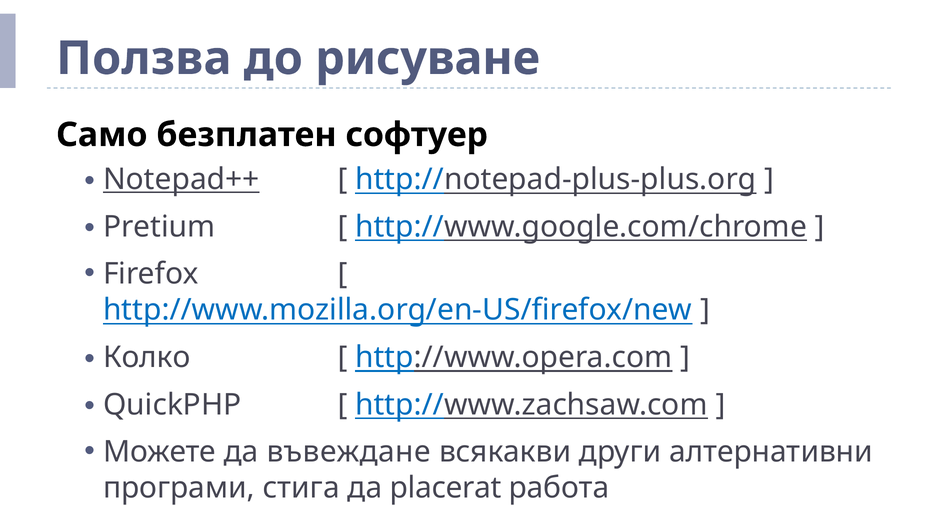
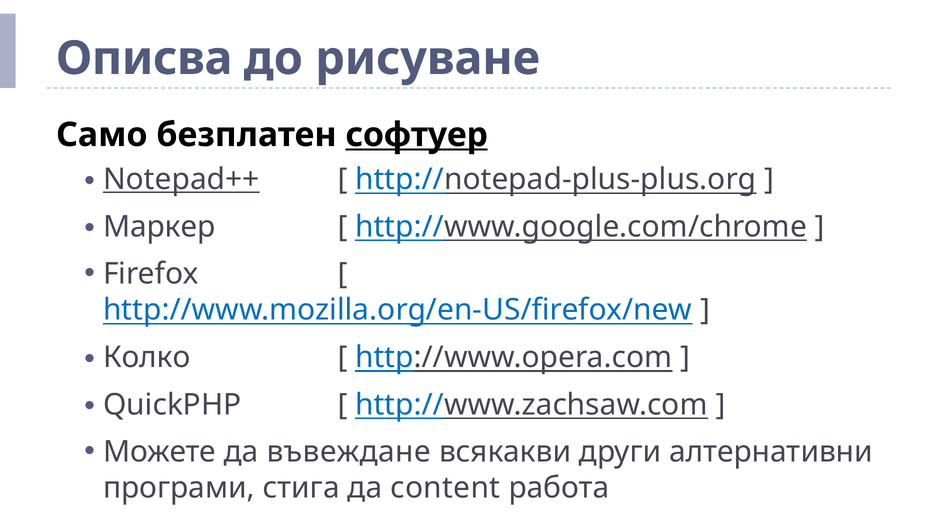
Ползва: Ползва -> Описва (144, 58)
софтуер underline: none -> present (417, 135)
Pretium: Pretium -> Маркер (159, 227)
placerat: placerat -> content (445, 488)
